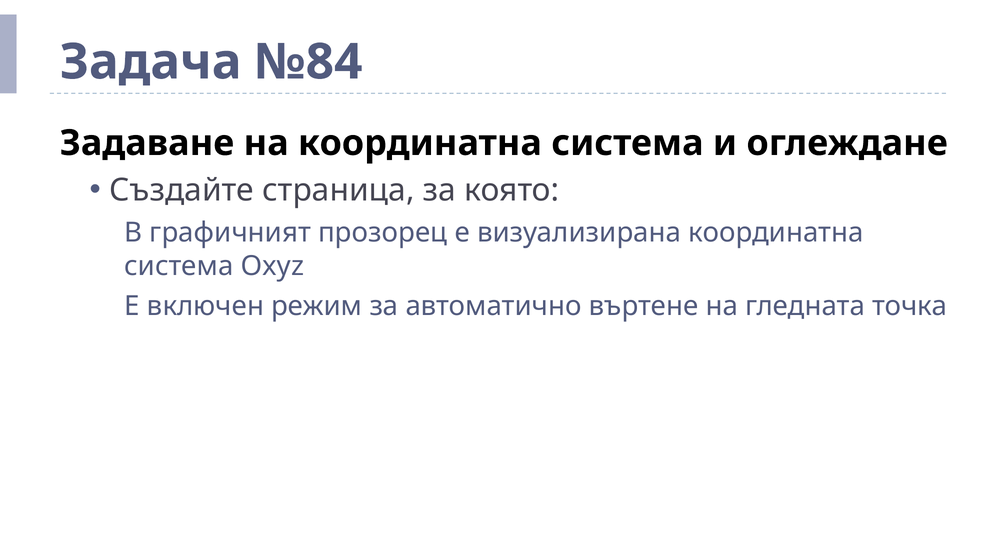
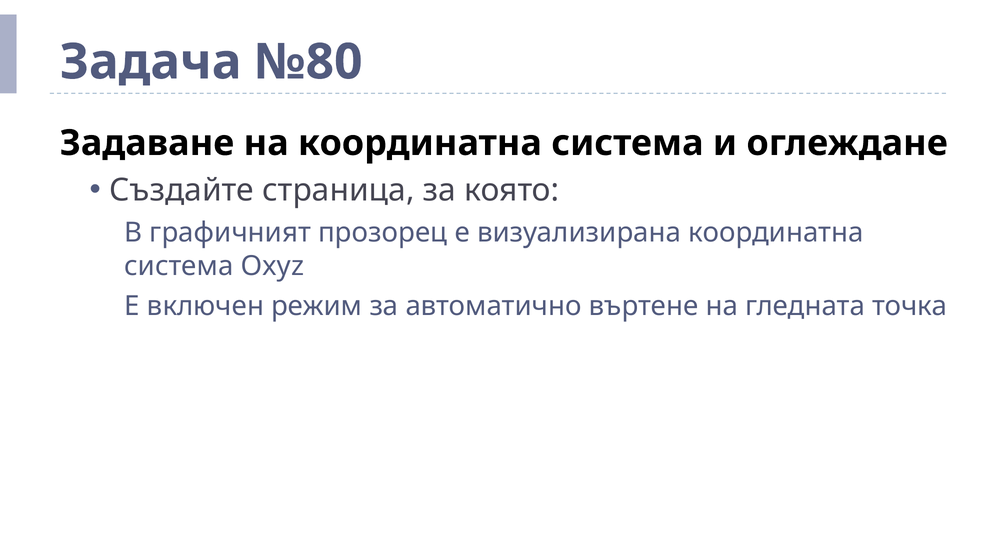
№84: №84 -> №80 (308, 62)
